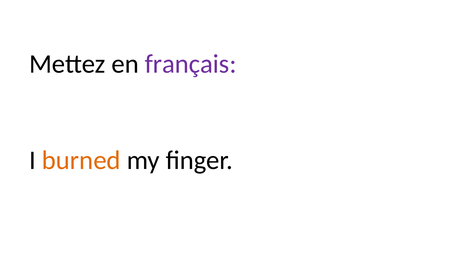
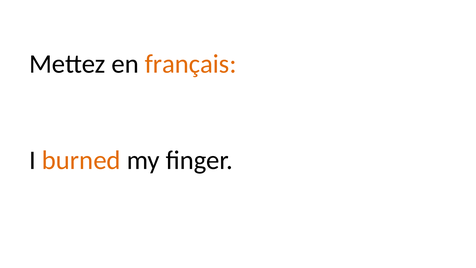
français colour: purple -> orange (191, 64)
